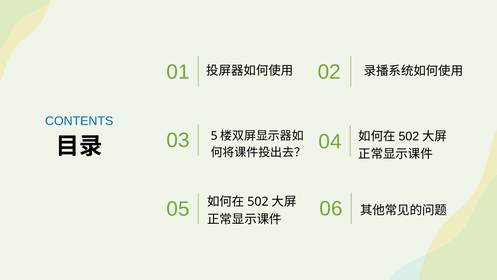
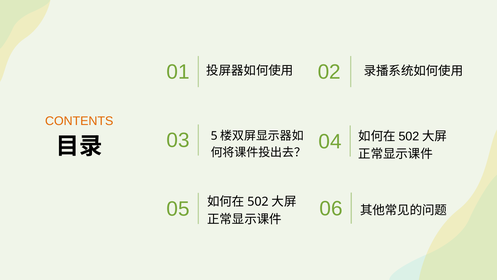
CONTENTS colour: blue -> orange (79, 121)
